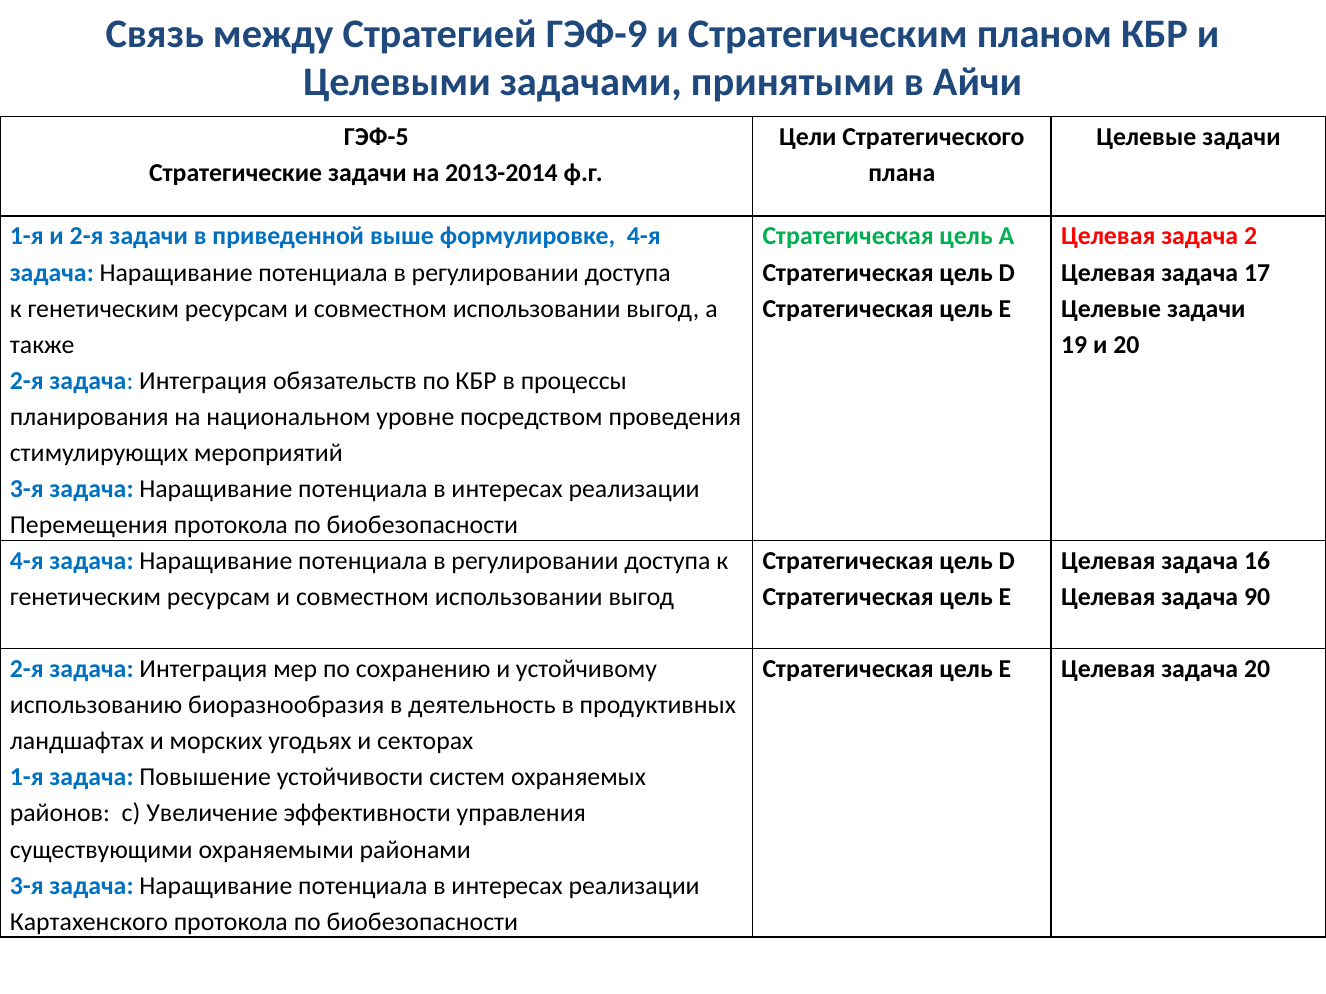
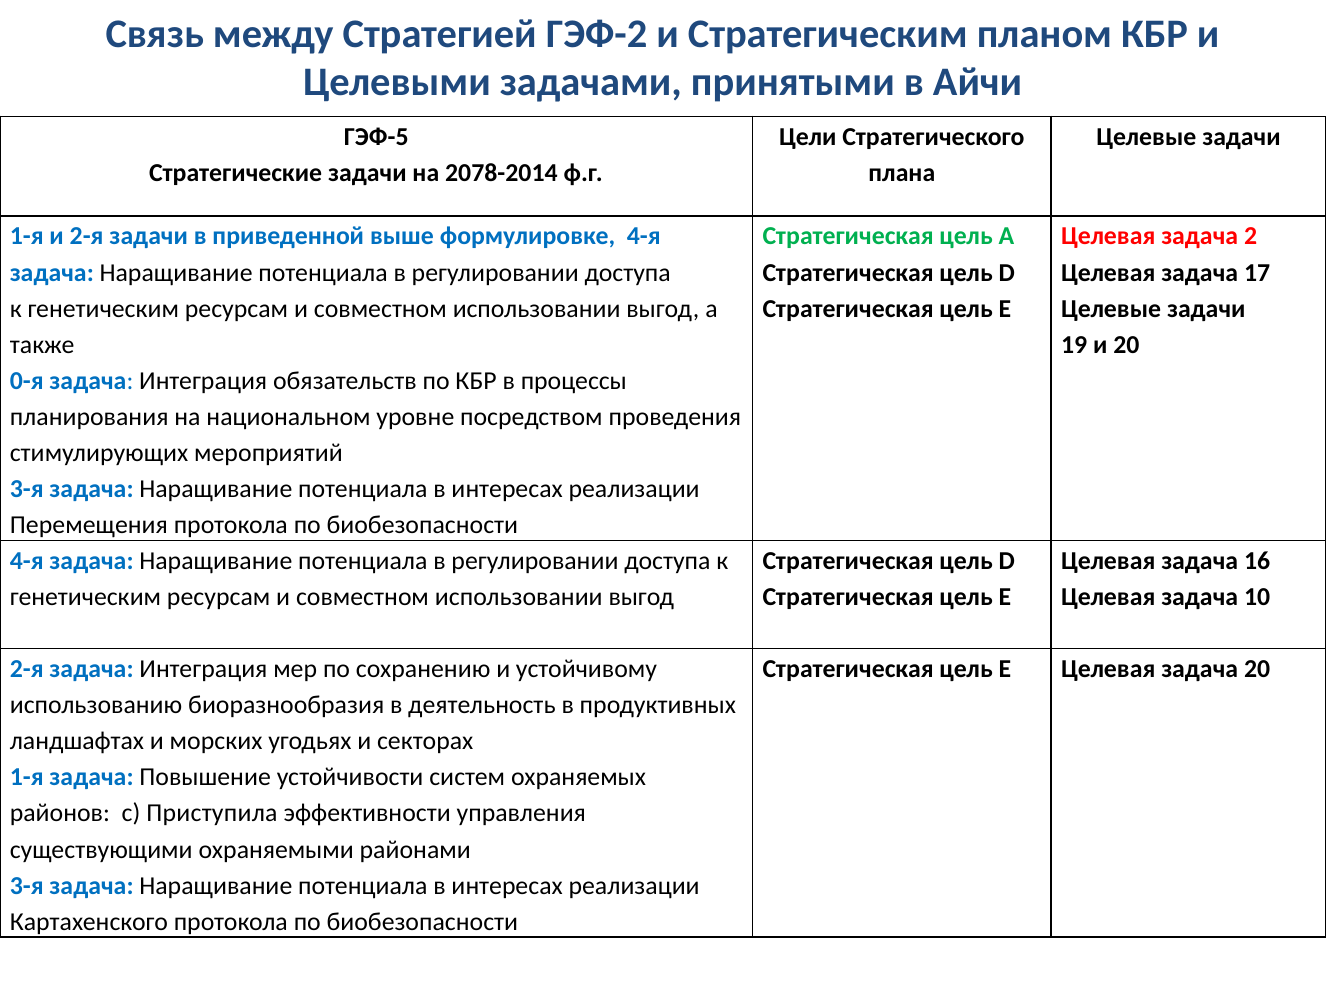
ГЭФ-9: ГЭФ-9 -> ГЭФ-2 (597, 34)
2013-2014: 2013-2014 -> 2078-2014 (501, 173)
2-я: 2-я -> 0-я (27, 381)
90: 90 -> 10 (1257, 597)
Увеличение: Увеличение -> Приступила (212, 814)
